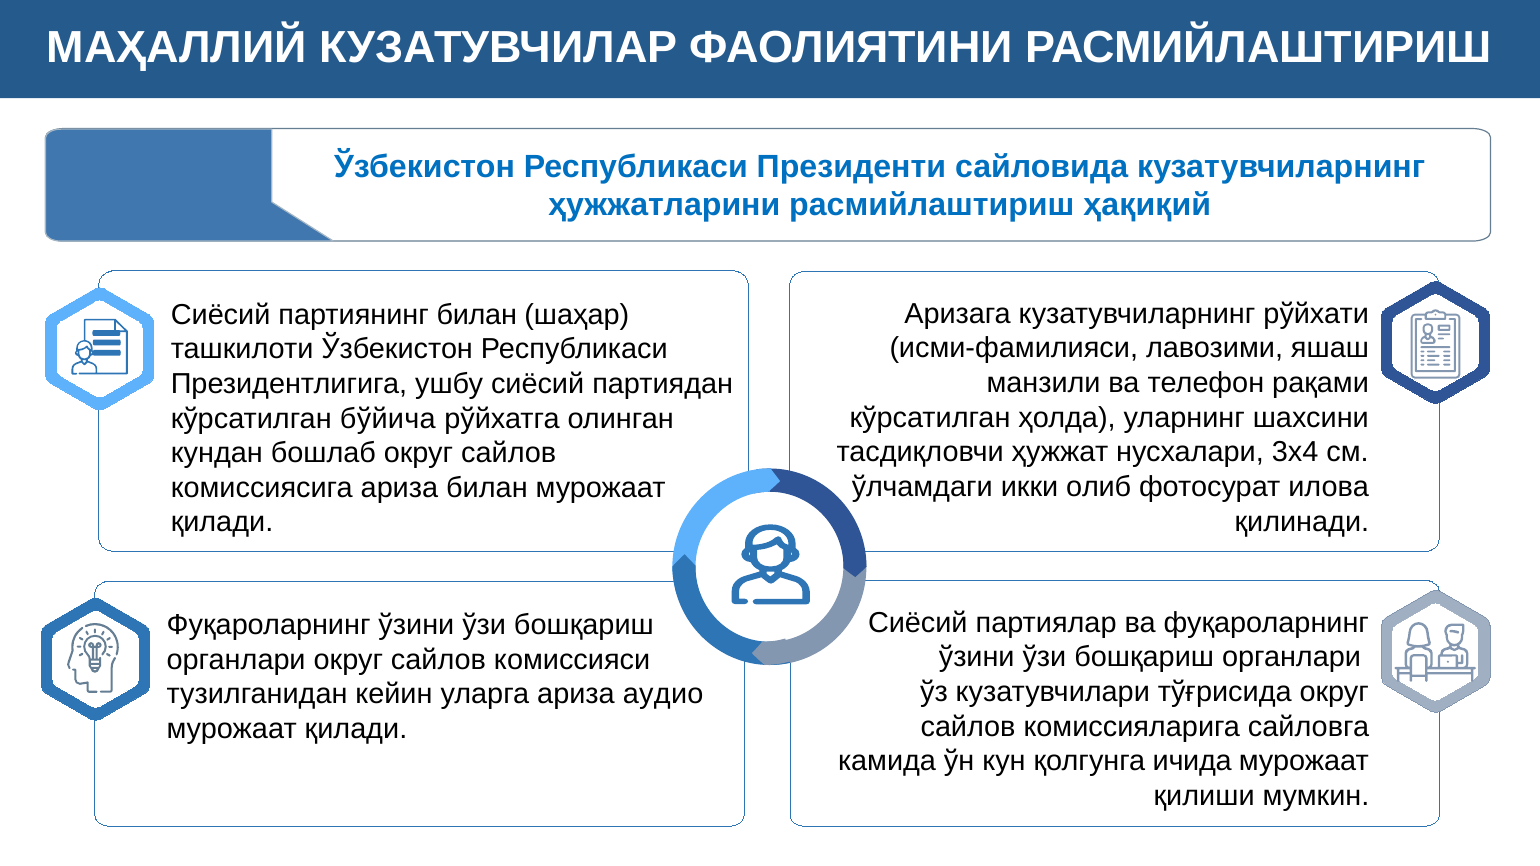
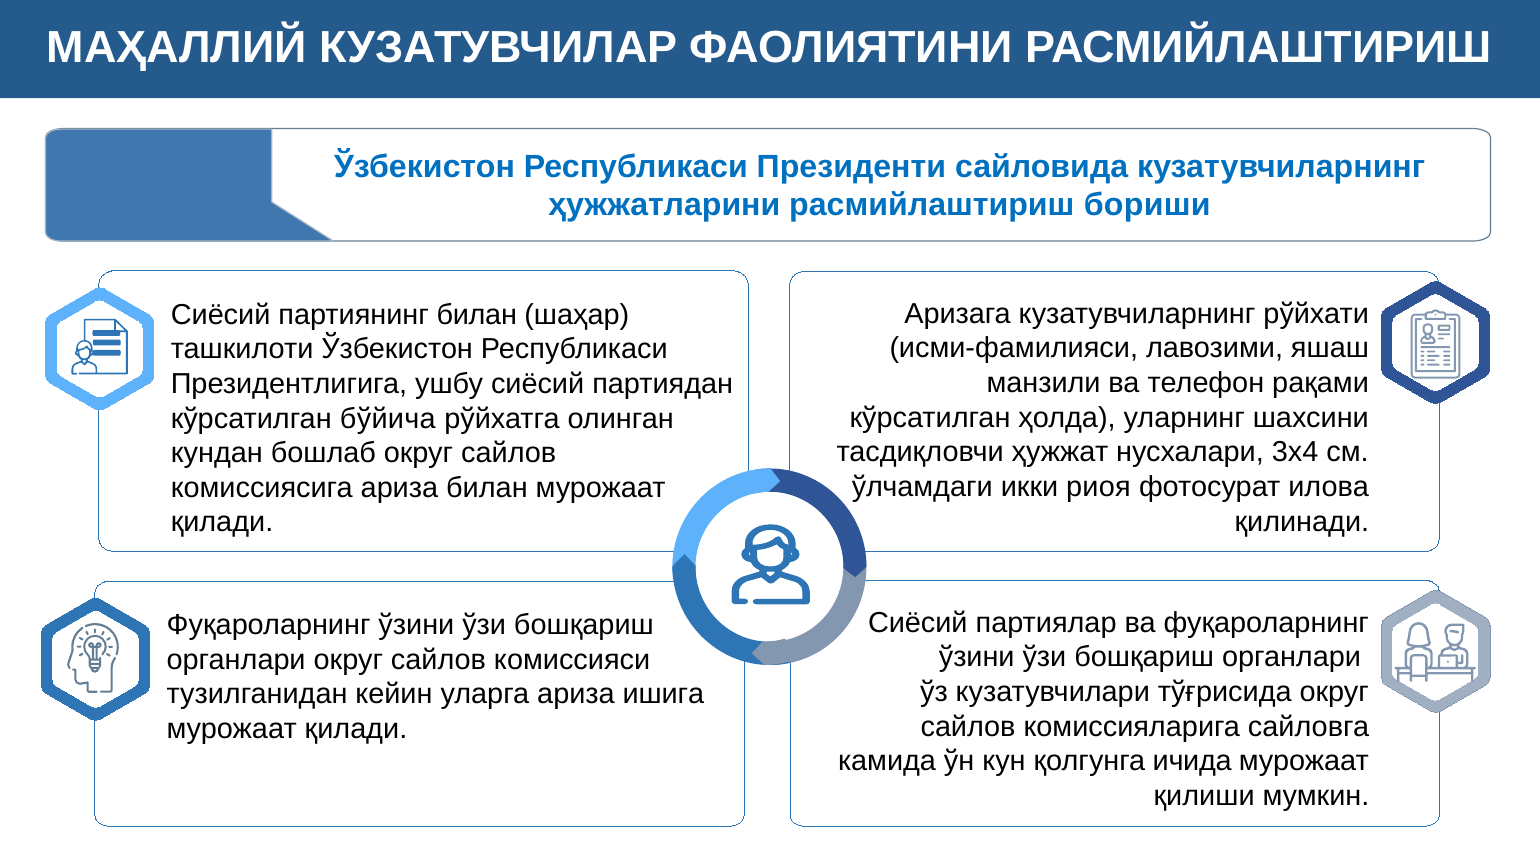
ҳақиқий: ҳақиқий -> бориши (1147, 205)
олиб: олиб -> риоя (1098, 487)
аудио: аудио -> ишига (663, 694)
